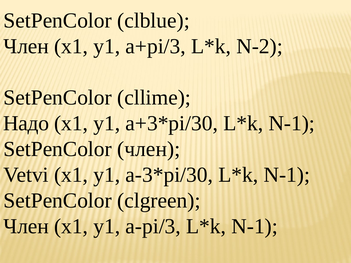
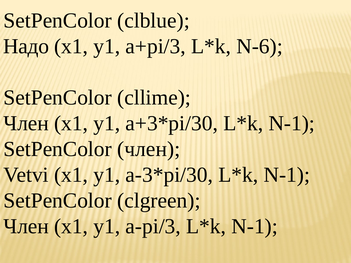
Член: Член -> Надо (26, 46)
N-2: N-2 -> N-6 (260, 46)
Надо: Надо -> Член (26, 123)
